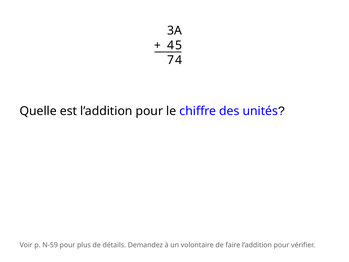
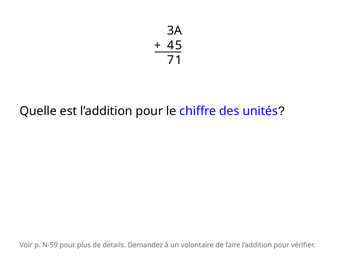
7 4: 4 -> 1 (179, 60)
